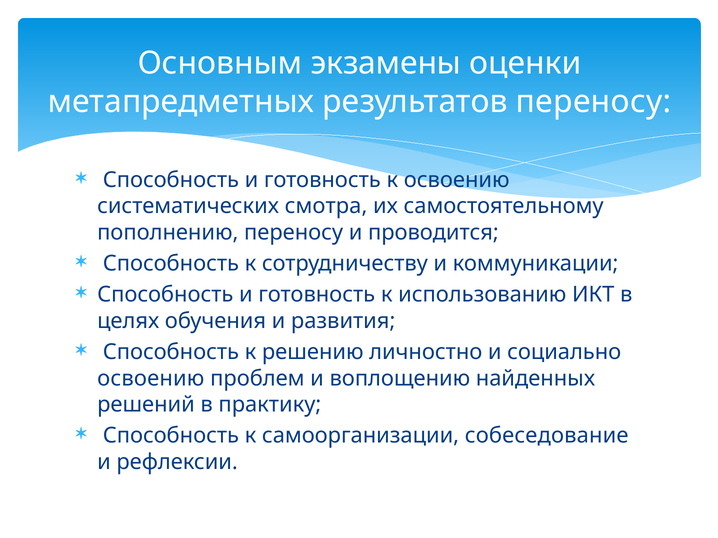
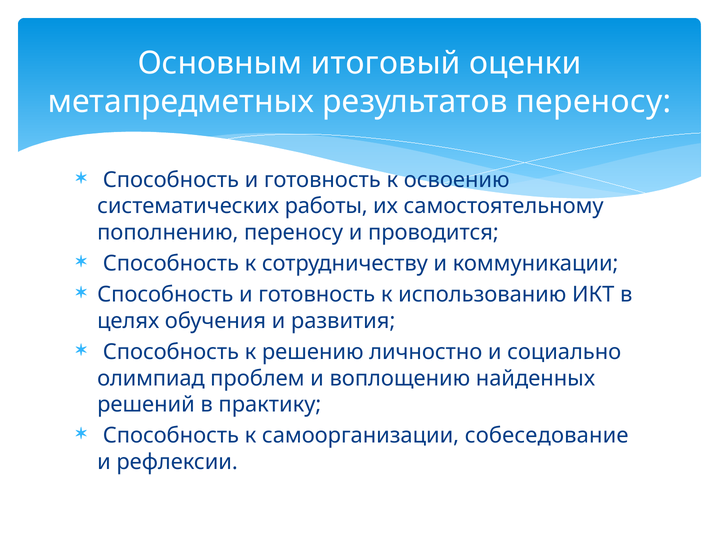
экзамены: экзамены -> итоговый (386, 63)
смотра: смотра -> работы (326, 206)
освоению: освоению -> олимпиад (151, 379)
